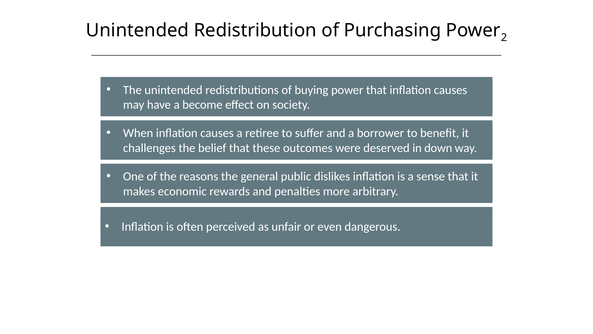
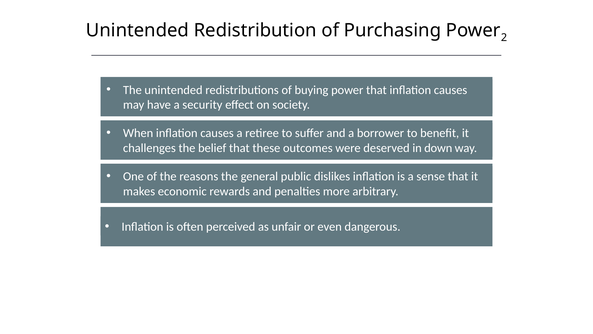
become: become -> security (202, 105)
